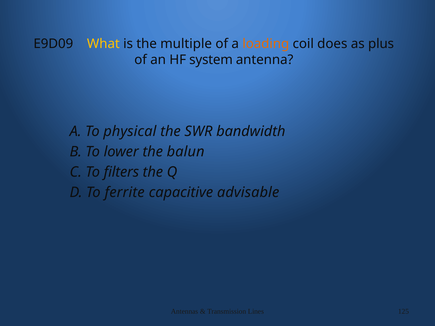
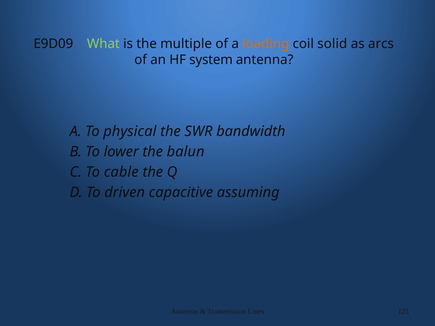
What colour: yellow -> light green (103, 44)
does: does -> solid (332, 44)
plus: plus -> arcs (381, 44)
filters: filters -> cable (121, 172)
ferrite: ferrite -> driven (125, 192)
advisable: advisable -> assuming (248, 192)
